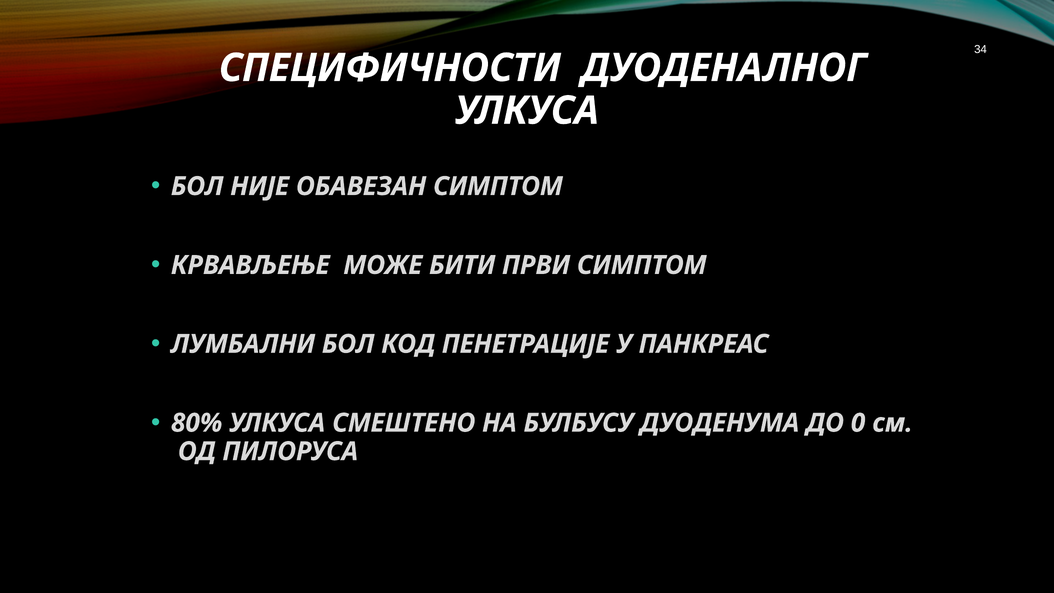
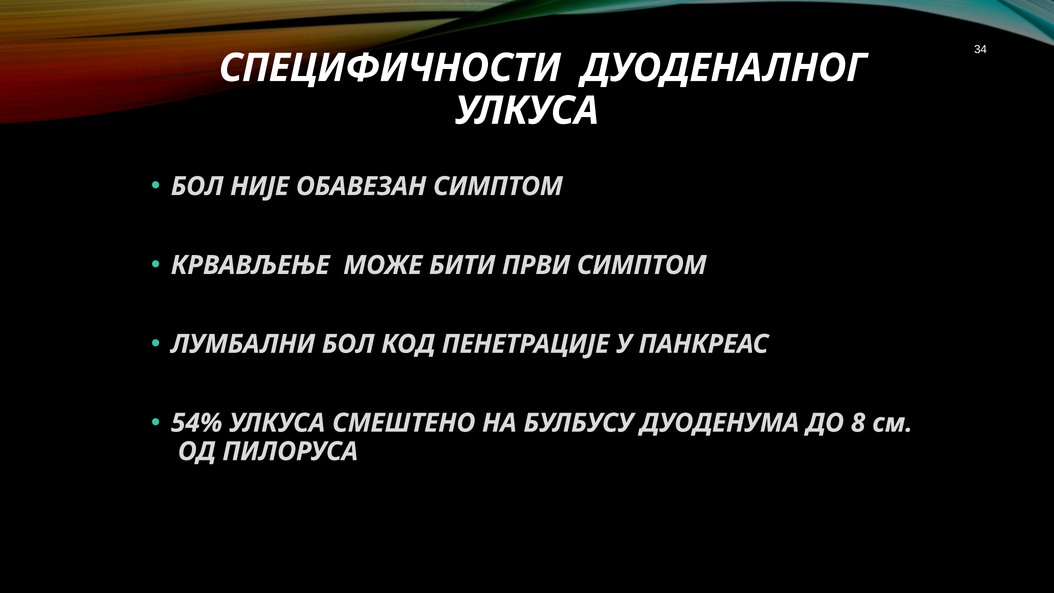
80%: 80% -> 54% (197, 423)
0: 0 -> 8 (858, 423)
